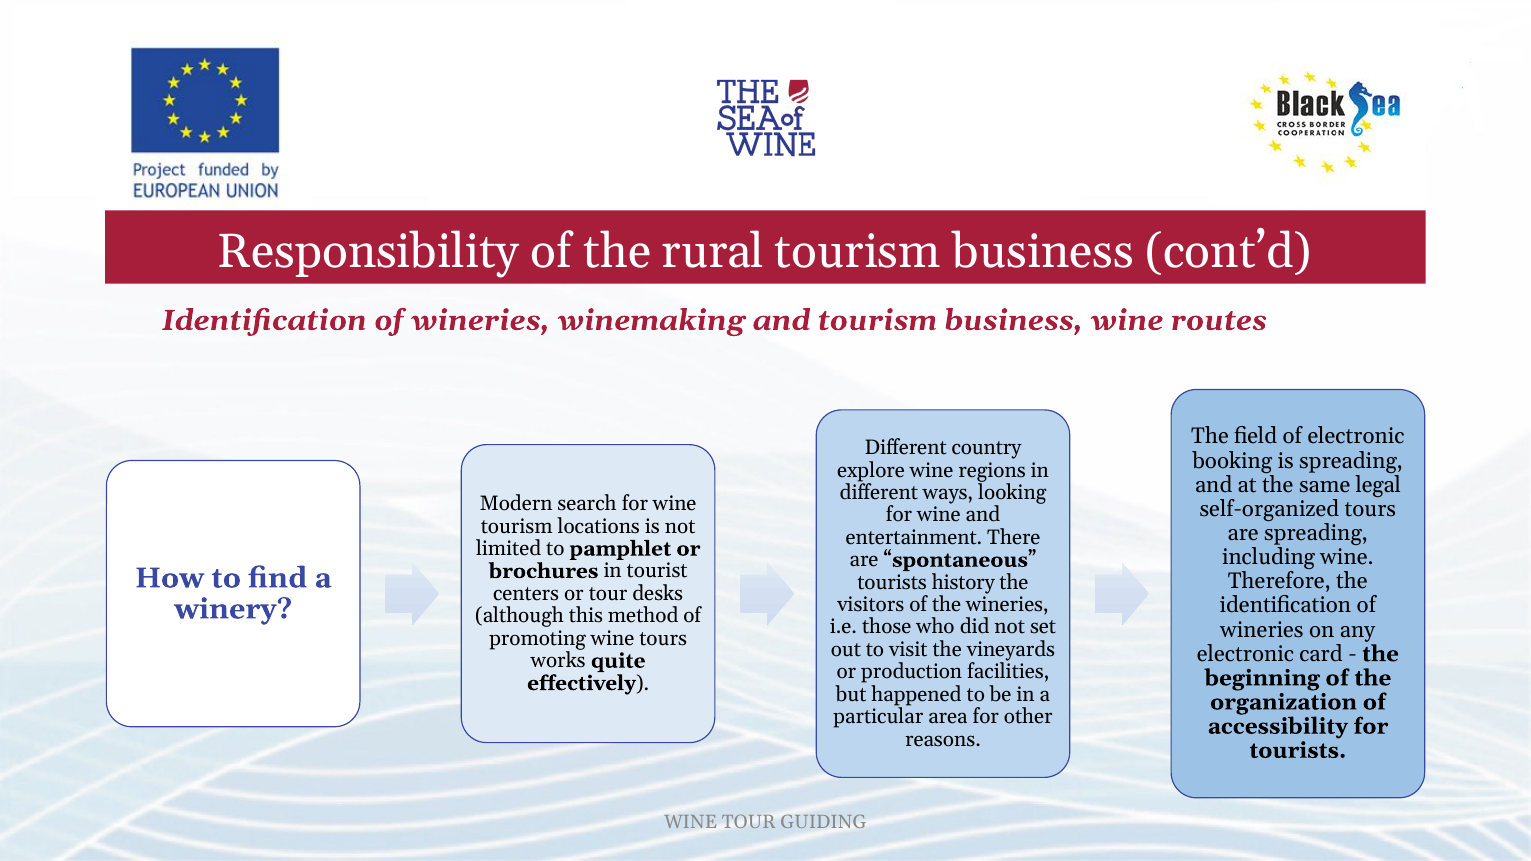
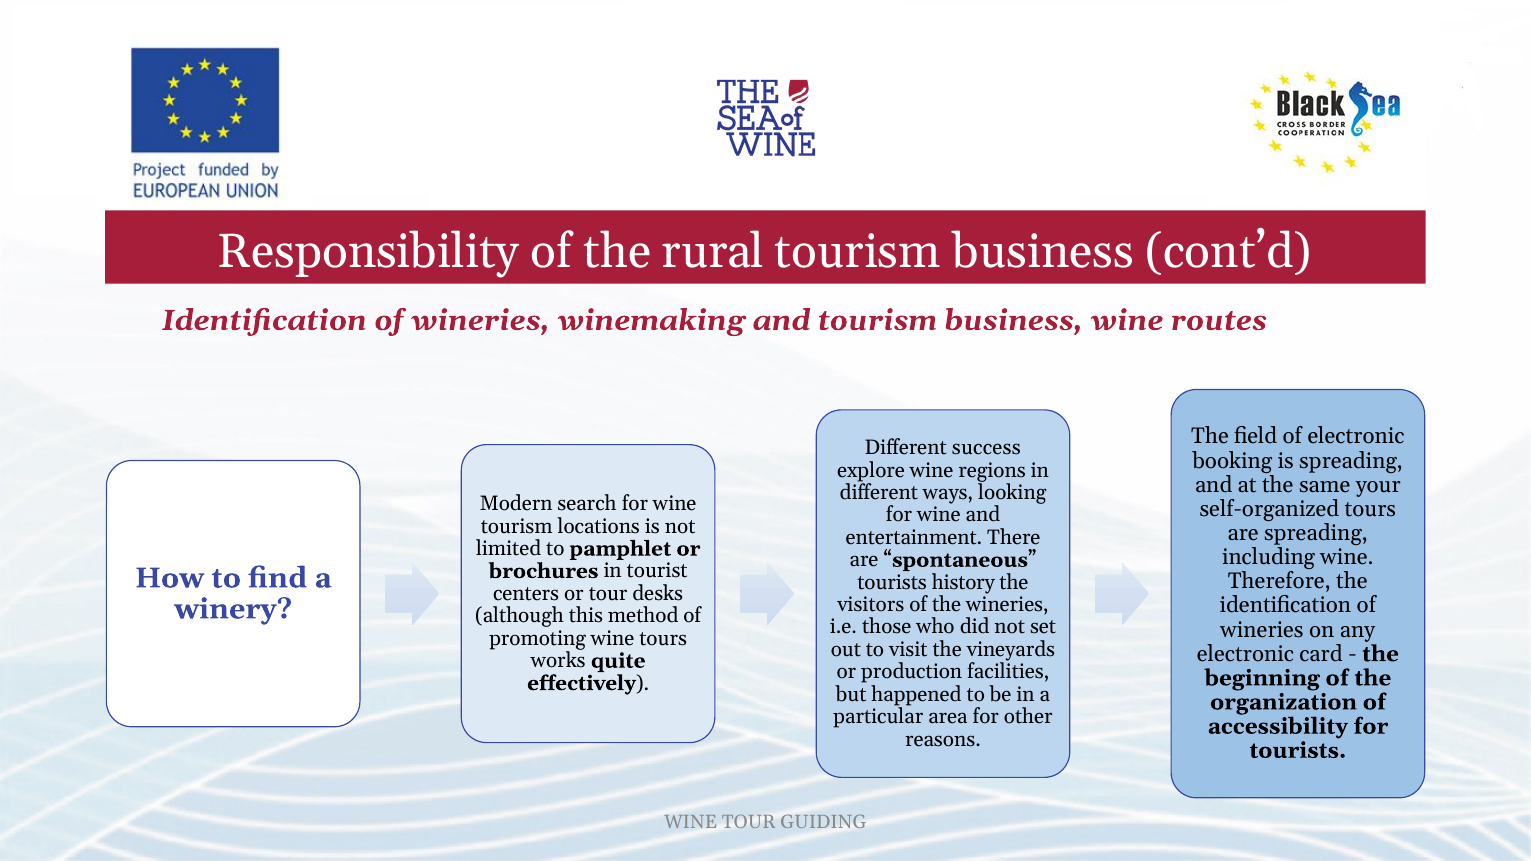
country: country -> success (986, 448)
legal: legal -> your (1378, 485)
